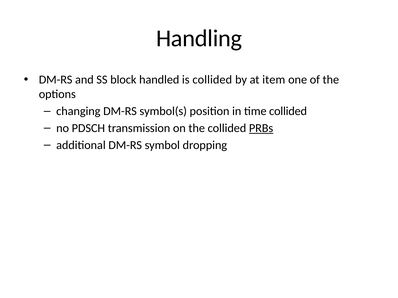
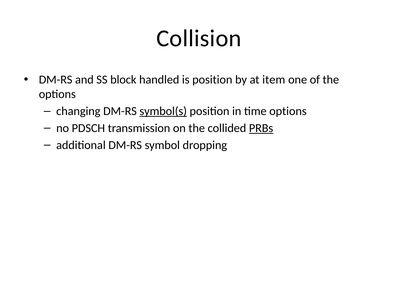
Handling: Handling -> Collision (199, 39)
is collided: collided -> position (212, 80)
symbol(s underline: none -> present (163, 111)
time collided: collided -> options (288, 111)
